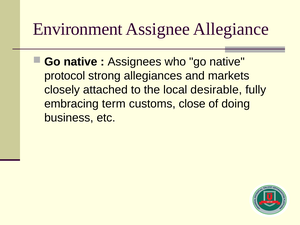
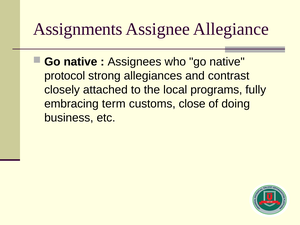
Environment: Environment -> Assignments (78, 29)
markets: markets -> contrast (229, 76)
desirable: desirable -> programs (216, 90)
